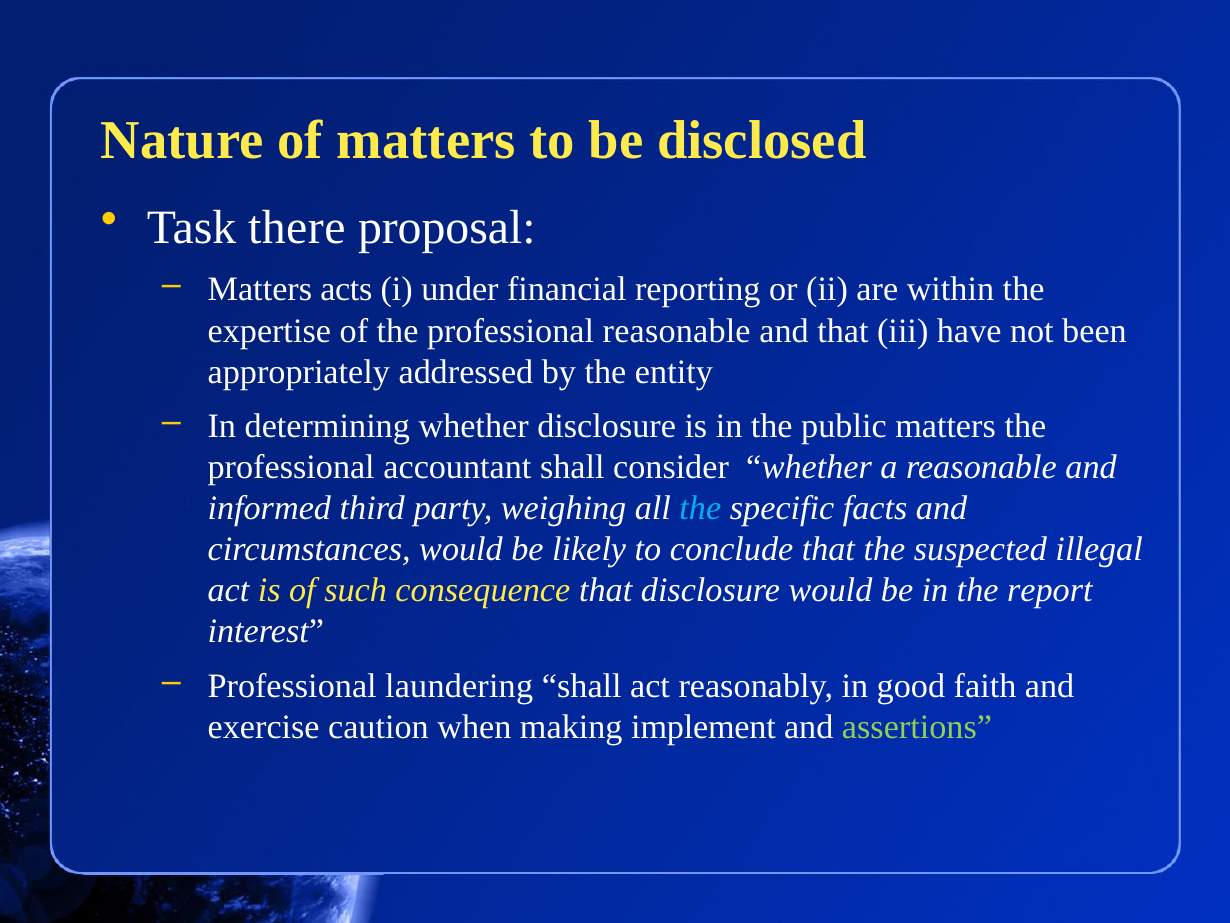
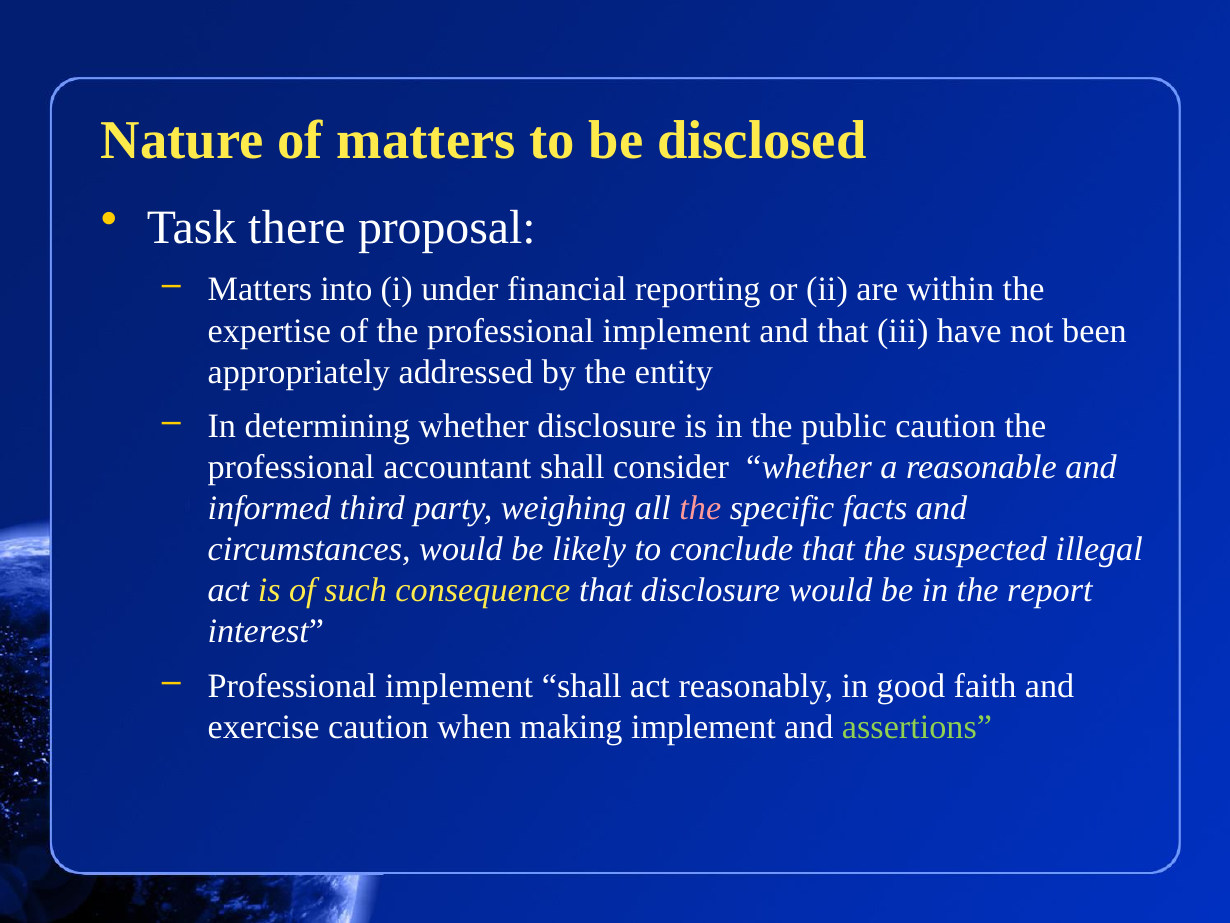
acts: acts -> into (346, 290)
the professional reasonable: reasonable -> implement (677, 331)
public matters: matters -> caution (946, 426)
the colour: light blue -> pink (700, 508)
laundering: laundering -> implement (459, 686)
